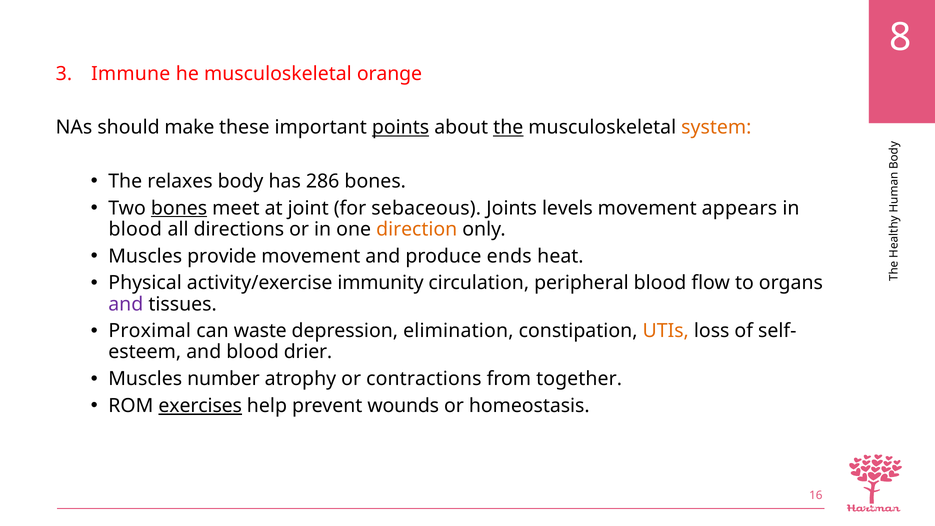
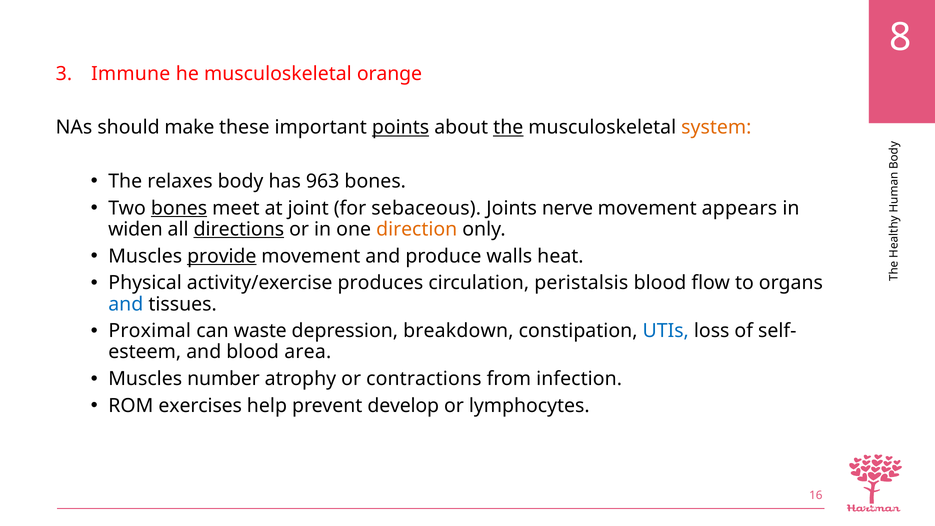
286: 286 -> 963 (323, 181)
levels: levels -> nerve (567, 208)
blood: blood -> widen (135, 229)
directions underline: none -> present (239, 229)
provide underline: none -> present (222, 256)
ends: ends -> walls (509, 256)
immunity: immunity -> produces (380, 283)
peripheral: peripheral -> peristalsis (581, 283)
and colour: purple -> blue (126, 304)
elimination: elimination -> breakdown (458, 331)
UTIs colour: orange -> blue (666, 331)
drier: drier -> area (308, 352)
together: together -> infection (579, 379)
exercises underline: present -> none (200, 406)
wounds: wounds -> develop (403, 406)
homeostasis: homeostasis -> lymphocytes (529, 406)
